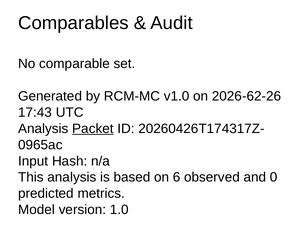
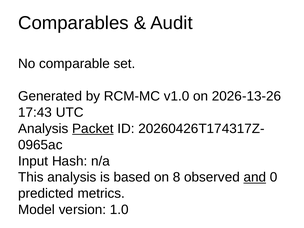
2026-62-26: 2026-62-26 -> 2026-13-26 (247, 96)
6: 6 -> 8 (177, 177)
and underline: none -> present (255, 177)
